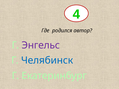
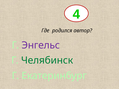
Челябинск colour: blue -> green (47, 61)
